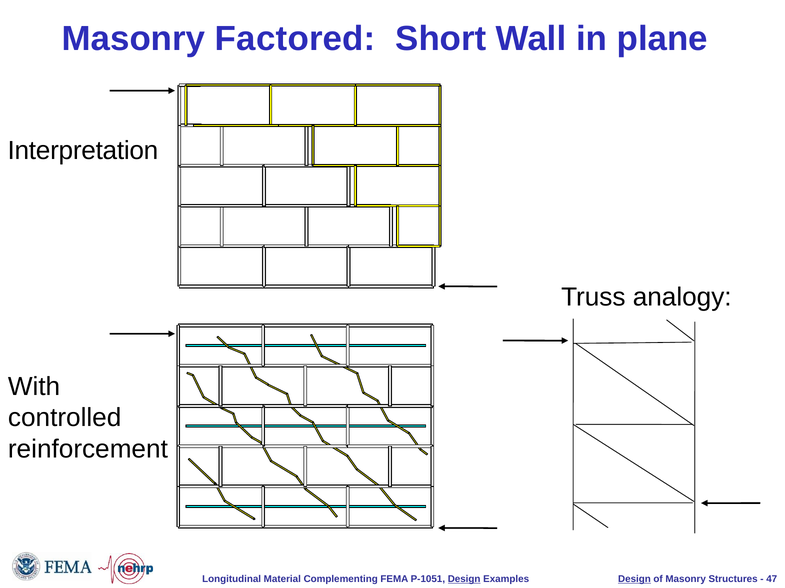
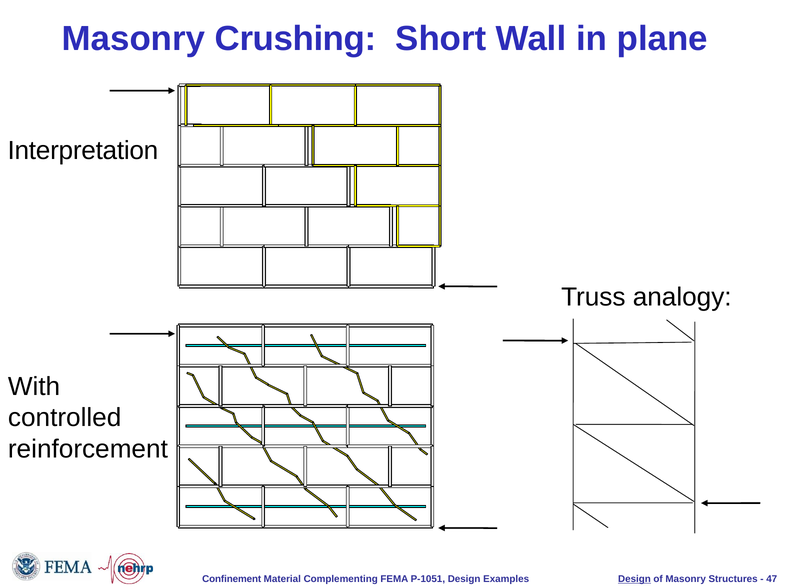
Factored: Factored -> Crushing (296, 39)
Longitudinal: Longitudinal -> Confinement (232, 580)
Design underline: present -> none (464, 580)
